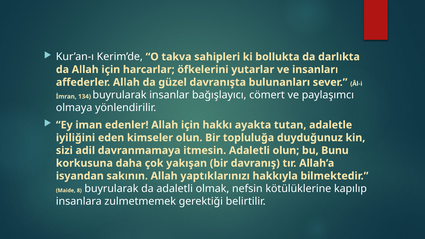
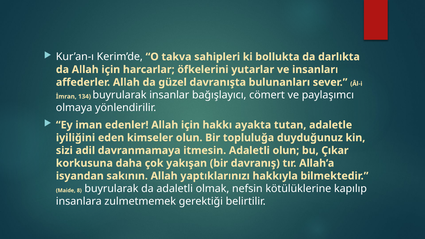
Bunu: Bunu -> Çıkar (335, 150)
